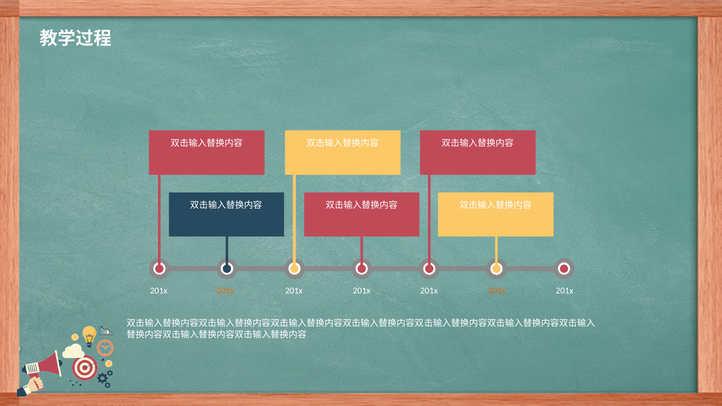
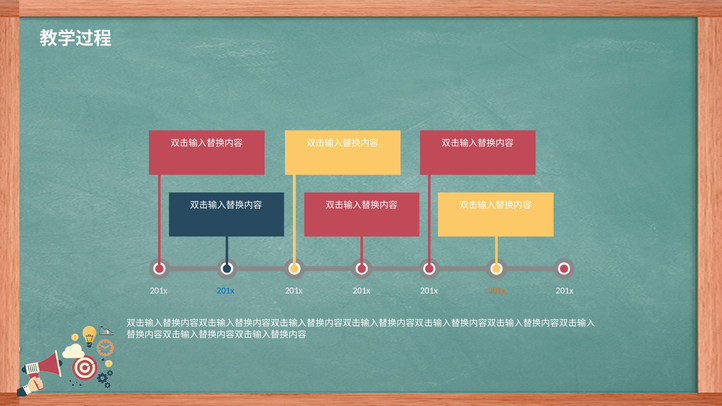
201x colour: orange -> blue (225, 291)
